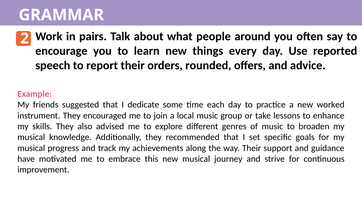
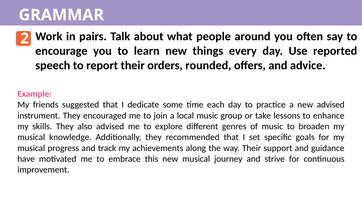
new worked: worked -> advised (331, 105)
